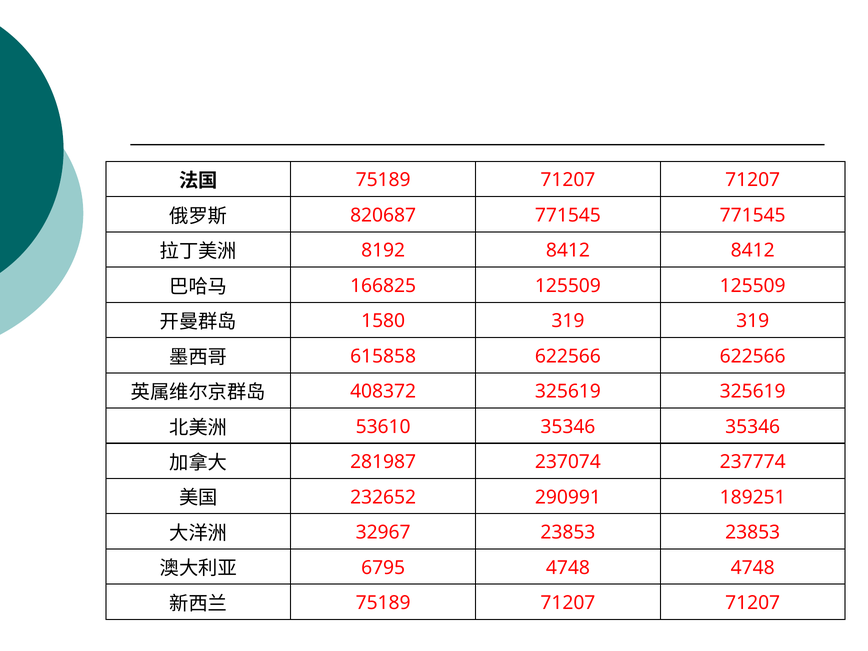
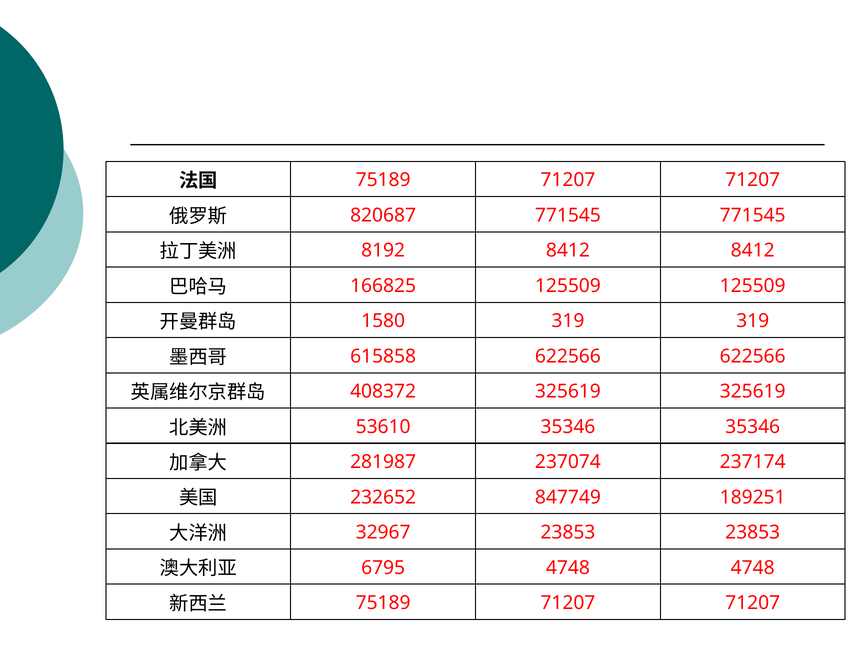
237774: 237774 -> 237174 (753, 462)
290991: 290991 -> 847749 (568, 497)
